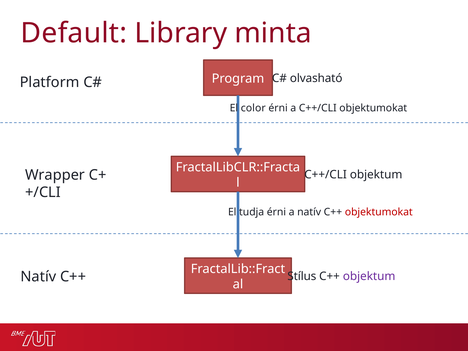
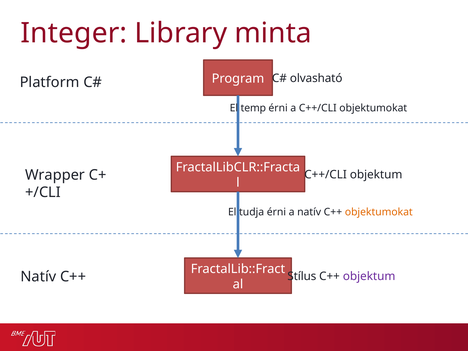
Default: Default -> Integer (74, 33)
color: color -> temp (253, 108)
objektumokat colour: red -> orange (379, 212)
